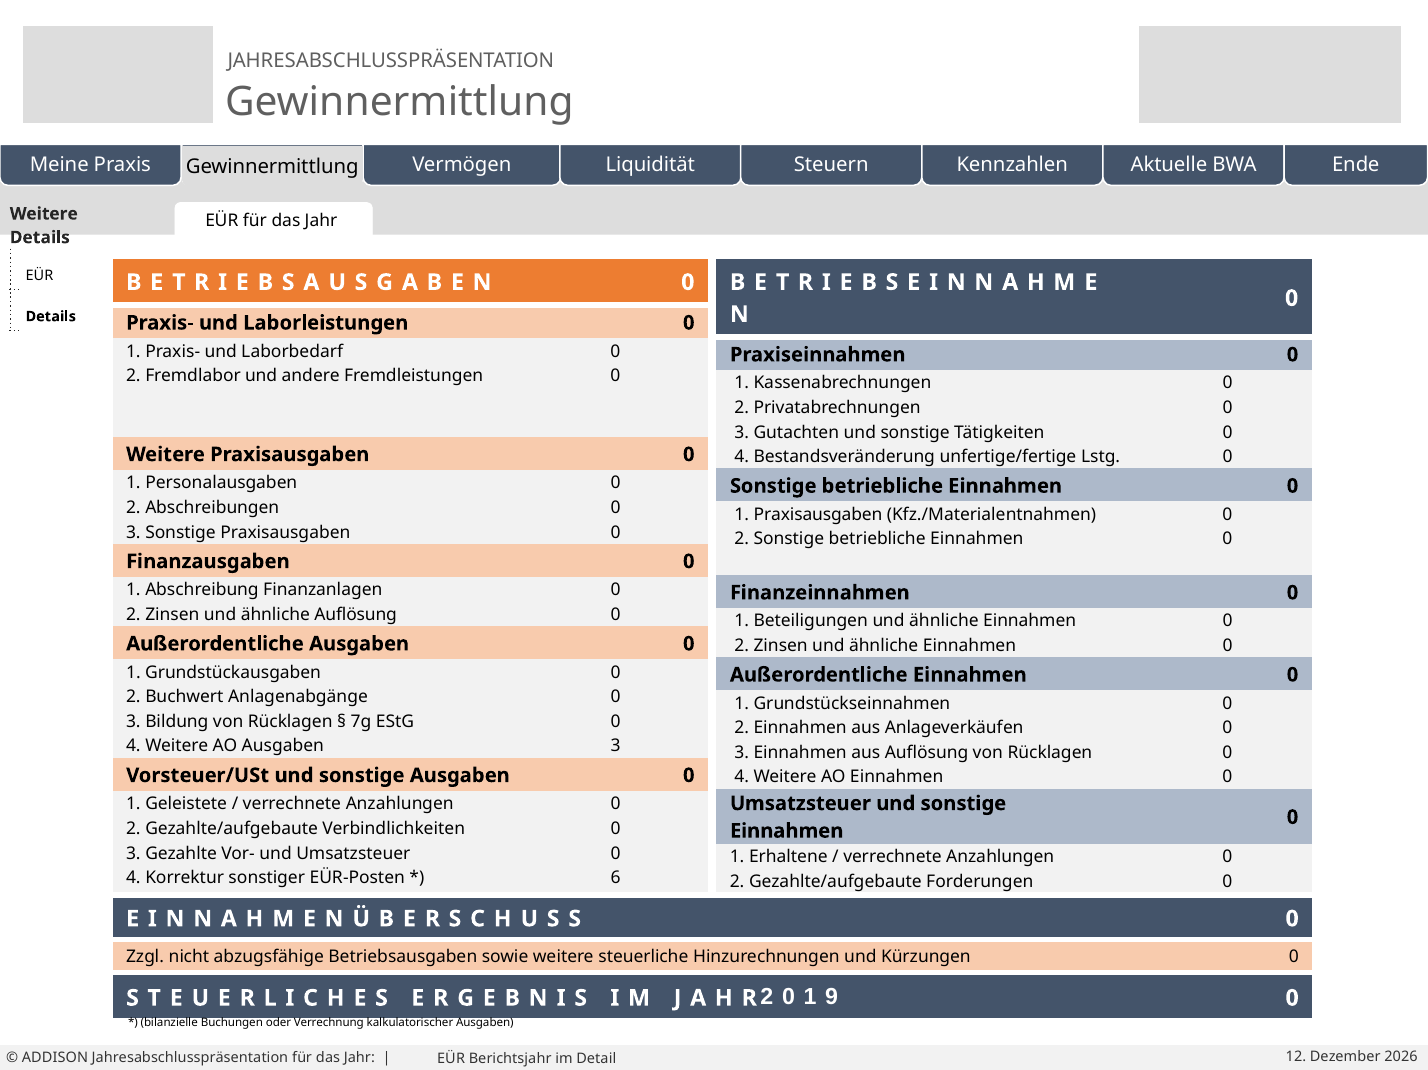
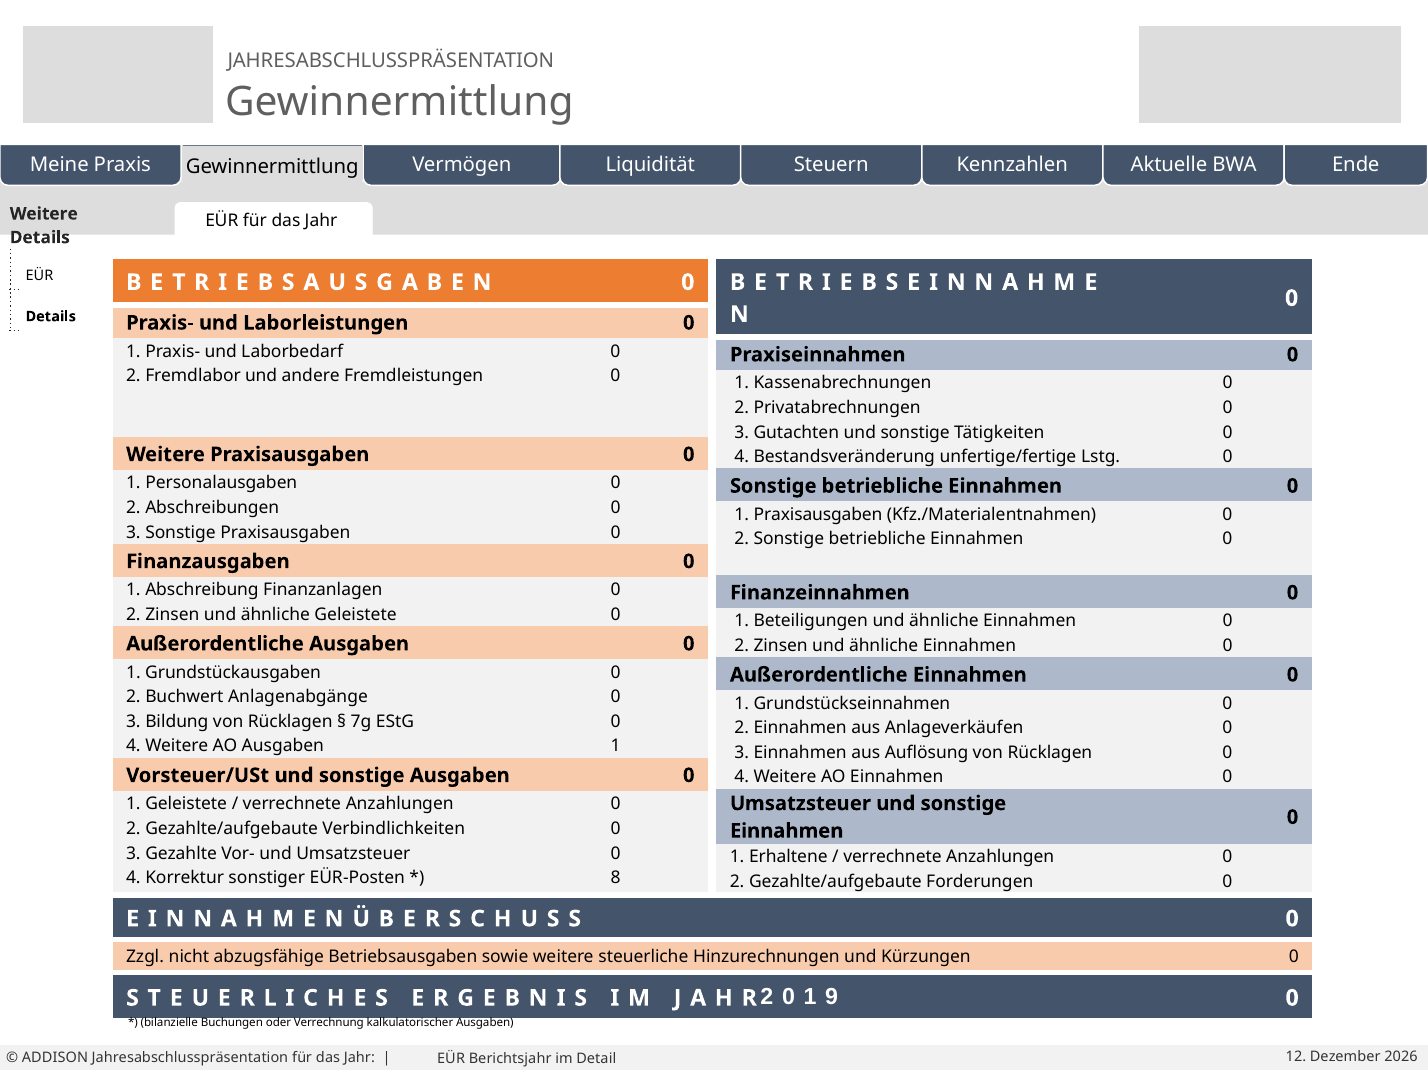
ähnliche Auflösung: Auflösung -> Geleistete (356, 615)
Ausgaben 3: 3 -> 1 (616, 746)
6: 6 -> 8 (616, 878)
